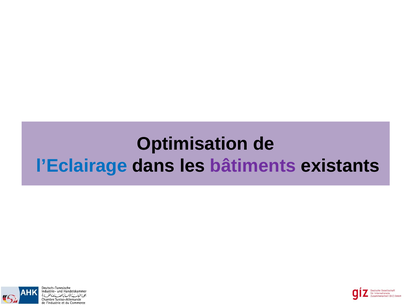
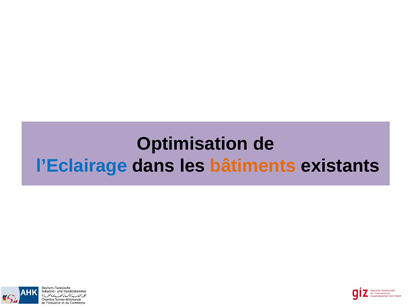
bâtiments colour: purple -> orange (253, 166)
